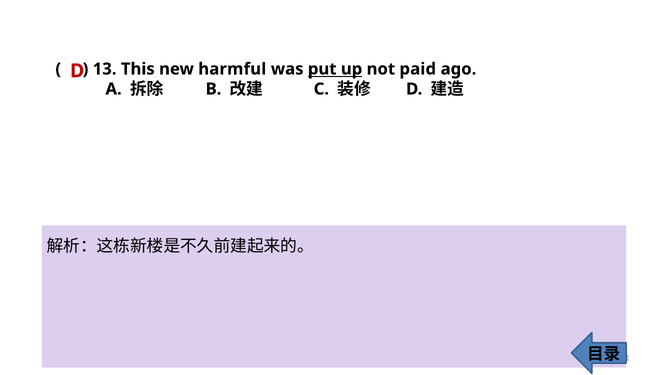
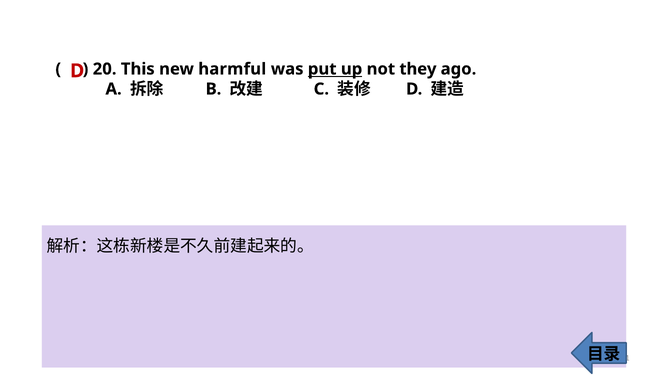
13: 13 -> 20 (105, 69)
paid: paid -> they (418, 69)
